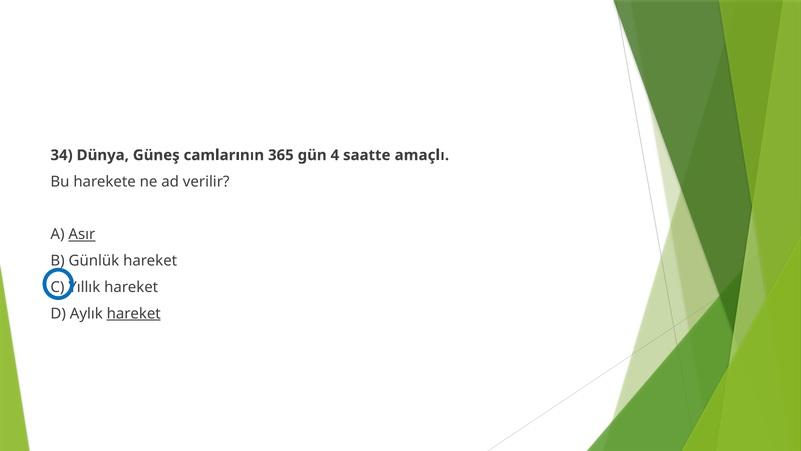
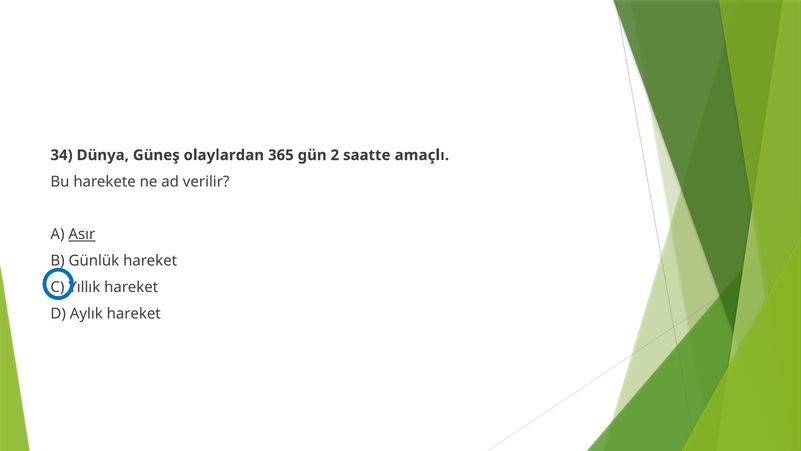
camlarının: camlarının -> olaylardan (224, 155)
4: 4 -> 2 (335, 155)
hareket underline: present -> none (134, 313)
